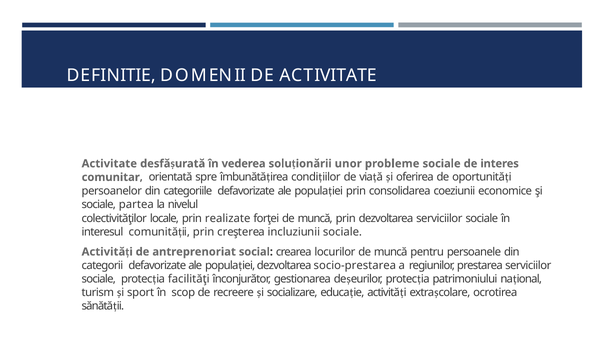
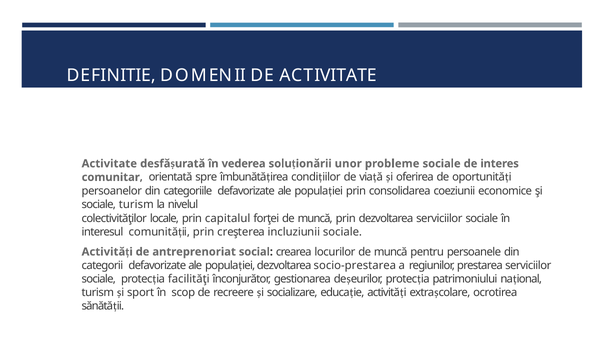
sociale partea: partea -> turism (136, 204)
realizate: realizate -> capitalul (228, 218)
